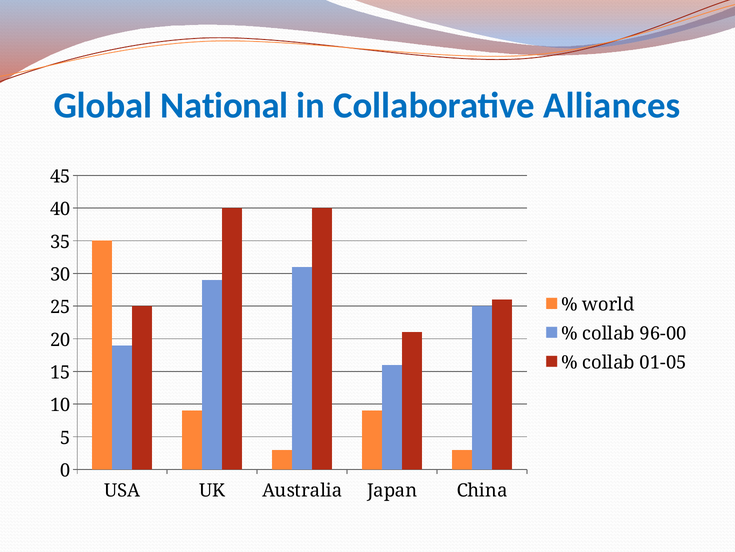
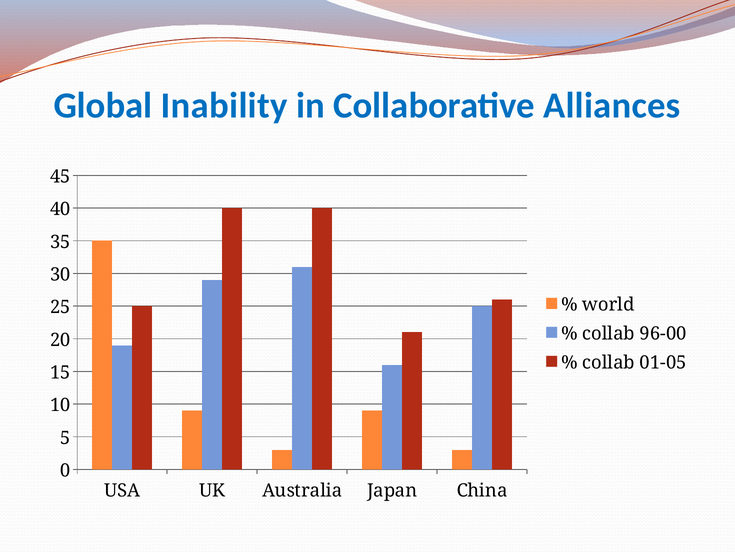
National: National -> Inability (224, 106)
